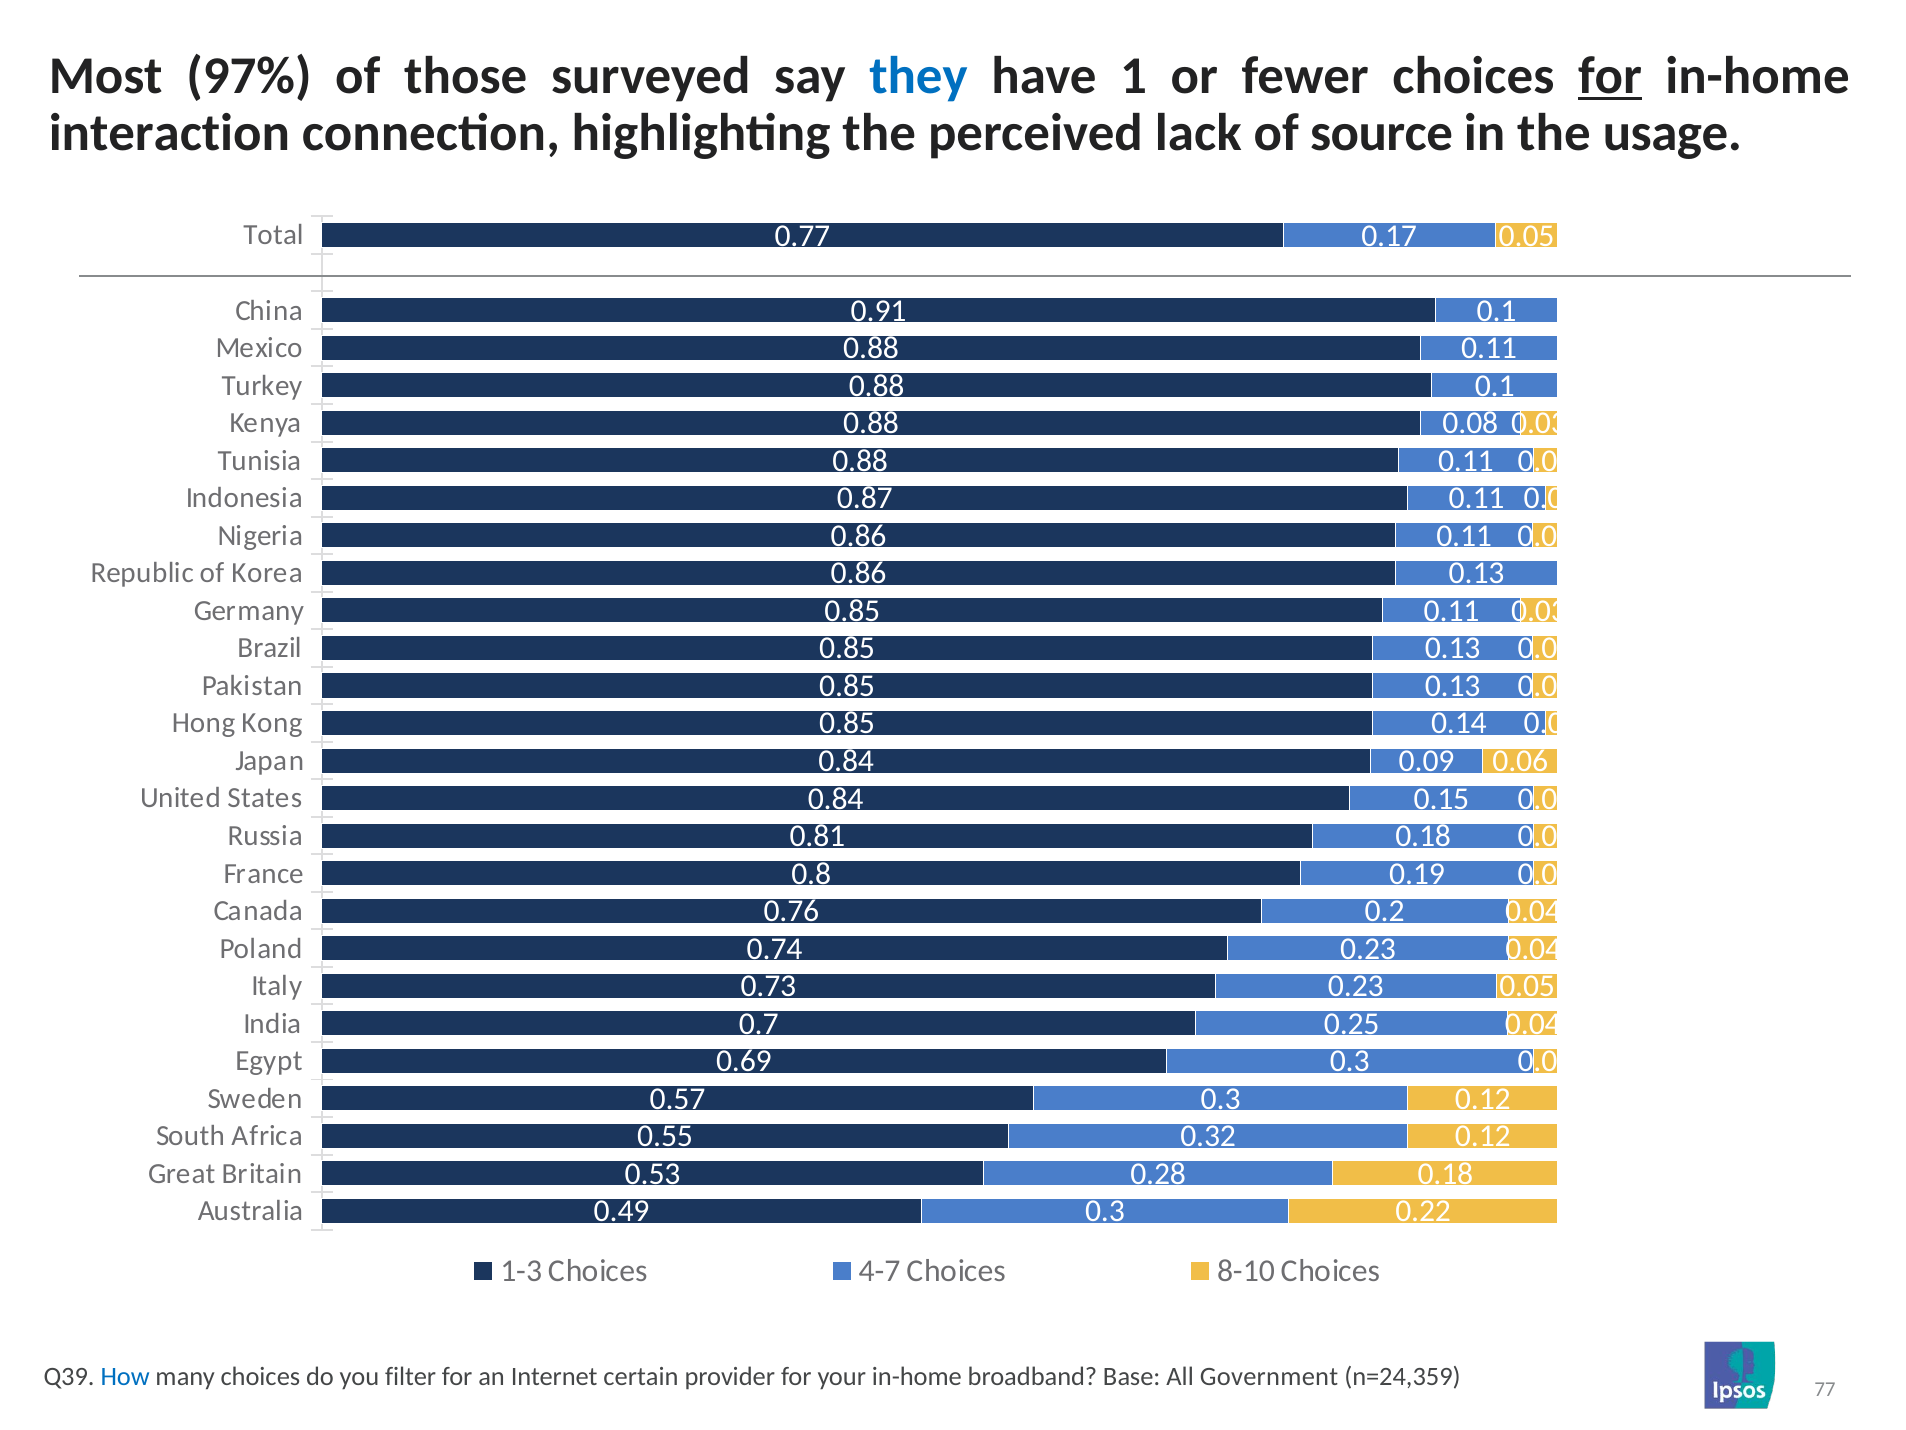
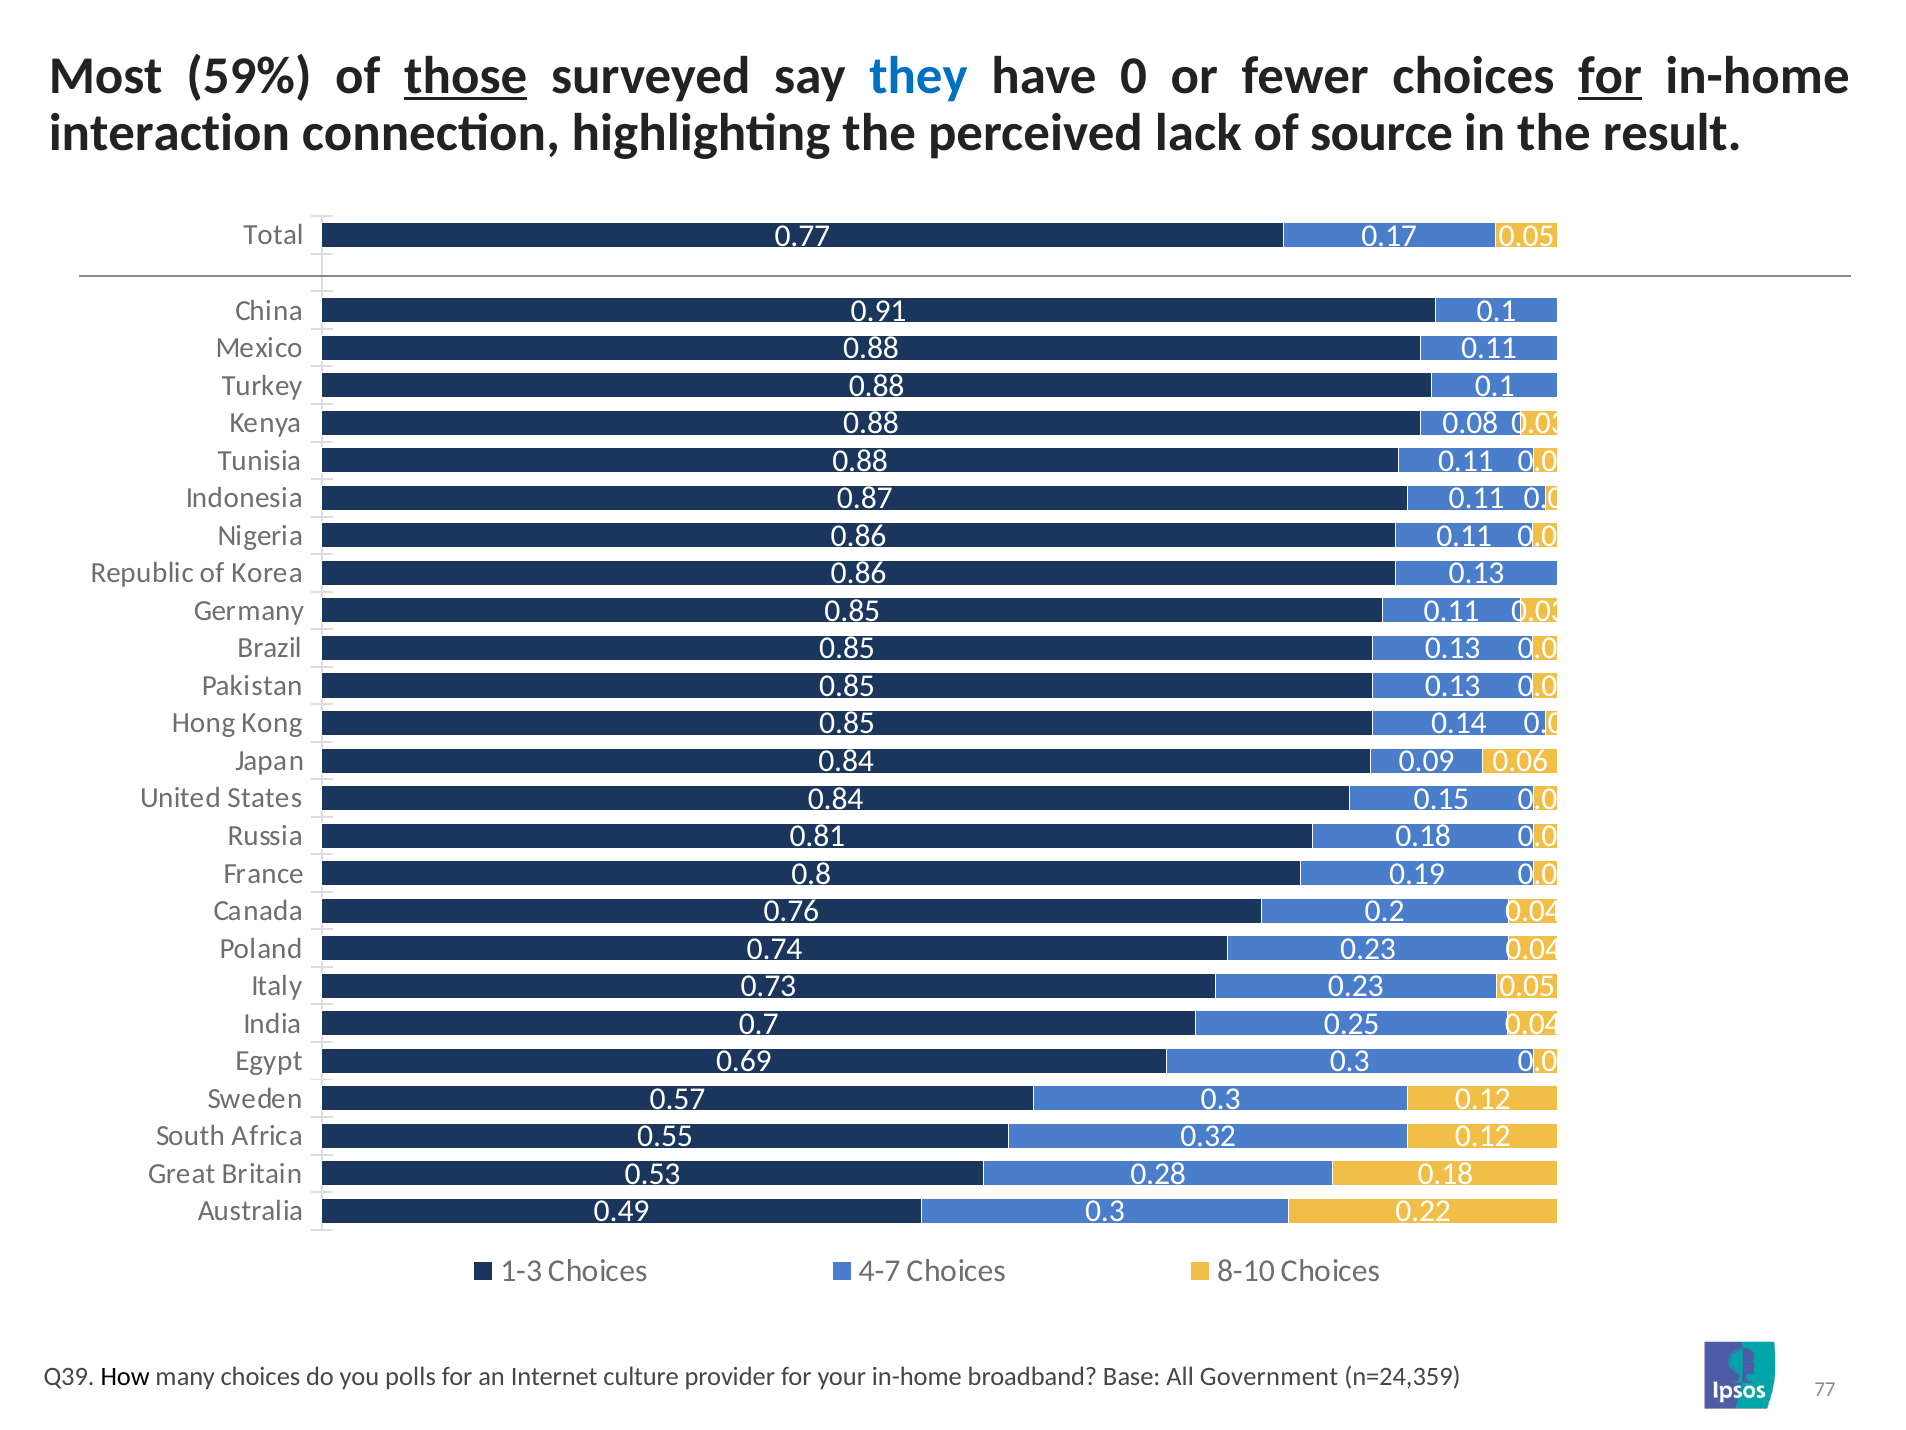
97%: 97% -> 59% (249, 76)
those underline: none -> present (466, 76)
1: 1 -> 0 (1134, 76)
usage: usage -> result (1672, 133)
How colour: blue -> black (125, 1376)
filter: filter -> polls (411, 1376)
certain: certain -> culture (641, 1376)
